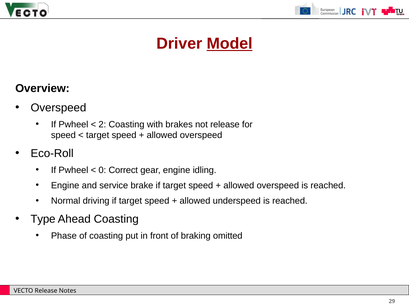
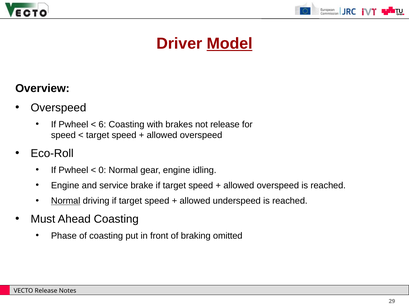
2: 2 -> 6 (102, 124)
0 Correct: Correct -> Normal (123, 170)
Normal underline: none -> present (66, 201)
Type: Type -> Must (43, 219)
